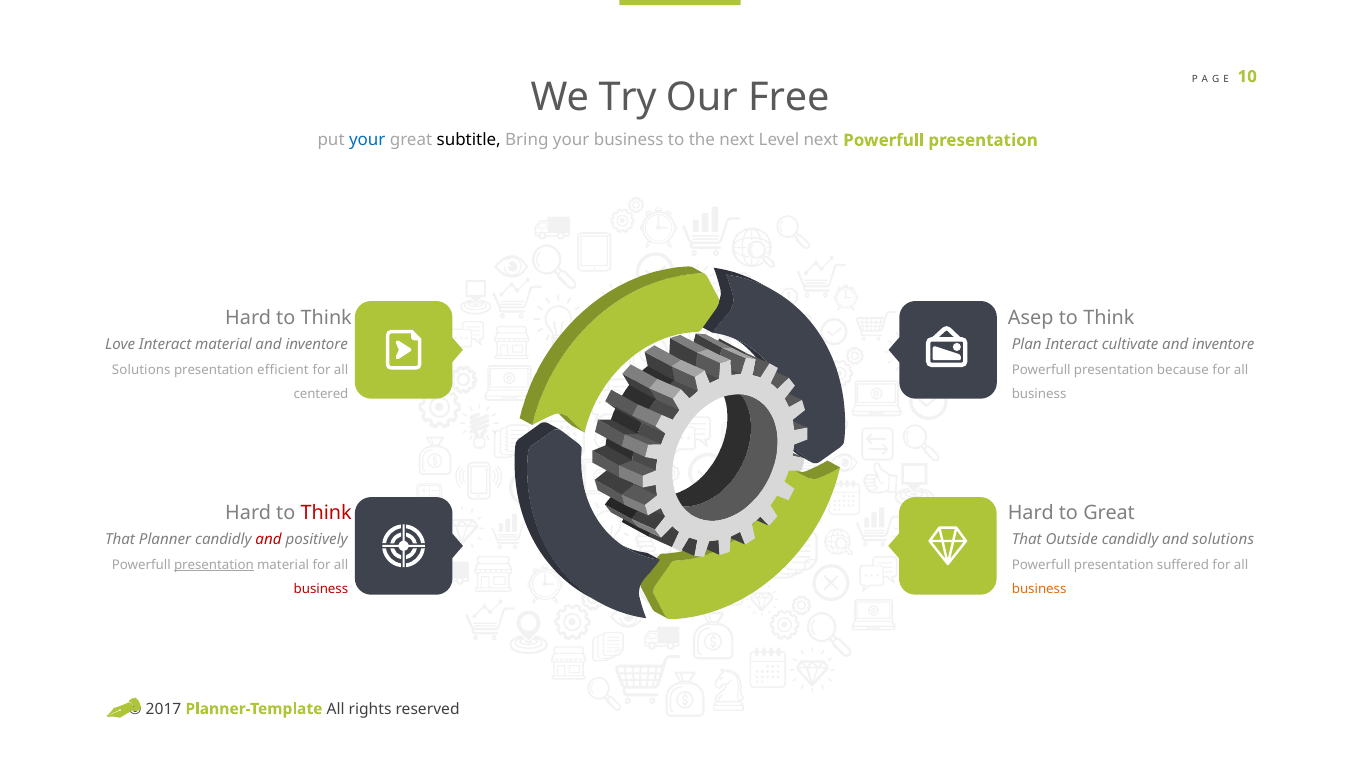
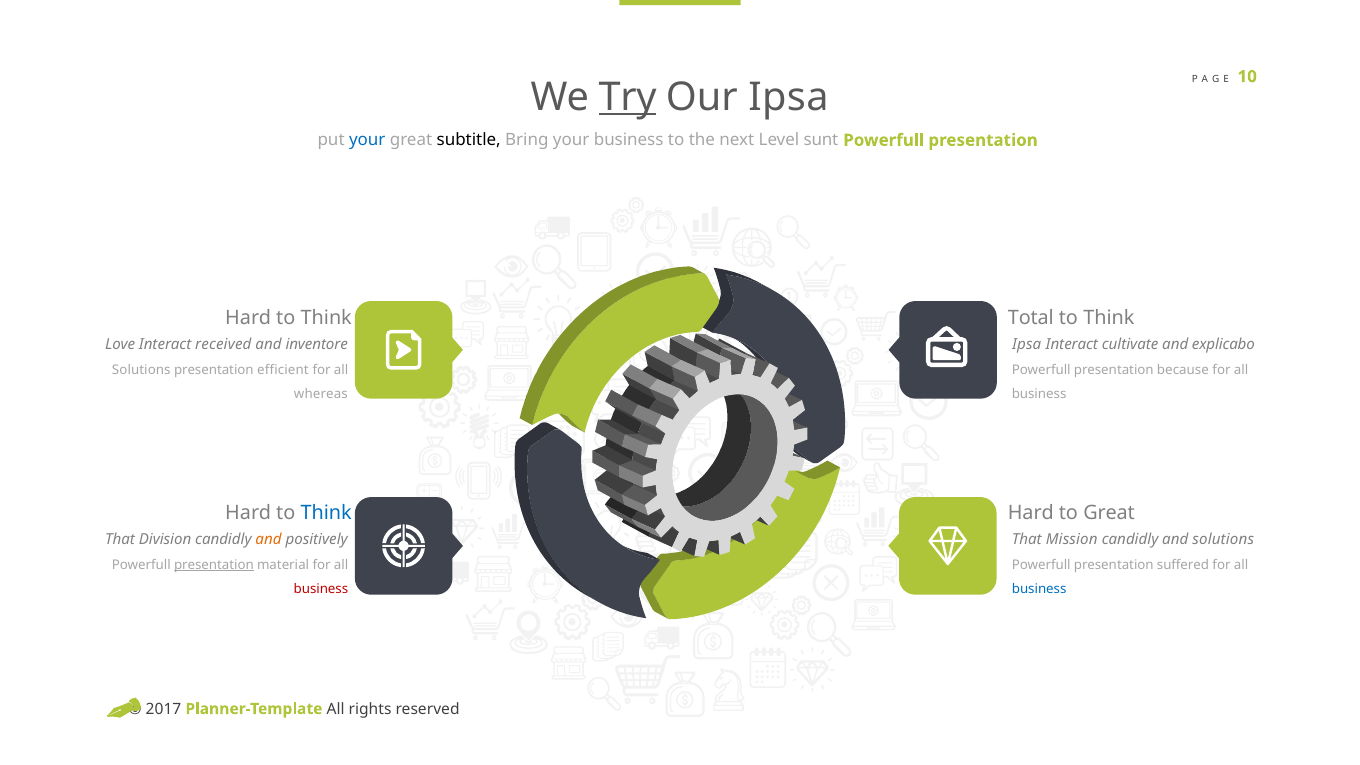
Try underline: none -> present (628, 97)
Our Free: Free -> Ipsa (789, 97)
Level next: next -> sunt (821, 140)
Asep: Asep -> Total (1031, 318)
Interact material: material -> received (223, 345)
Plan: Plan -> Ipsa (1027, 345)
inventore: inventore -> explicabo (1223, 345)
centered: centered -> whereas (321, 394)
Think colour: red -> blue (326, 513)
Planner: Planner -> Division (165, 540)
and colour: red -> orange (269, 540)
Outside: Outside -> Mission (1072, 540)
business colour: orange -> blue (1039, 589)
